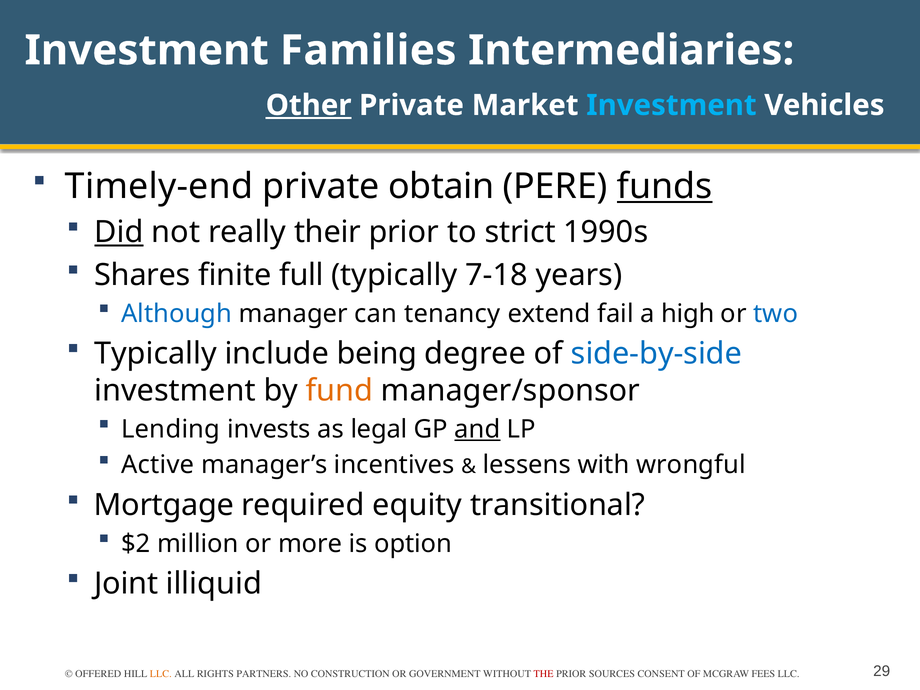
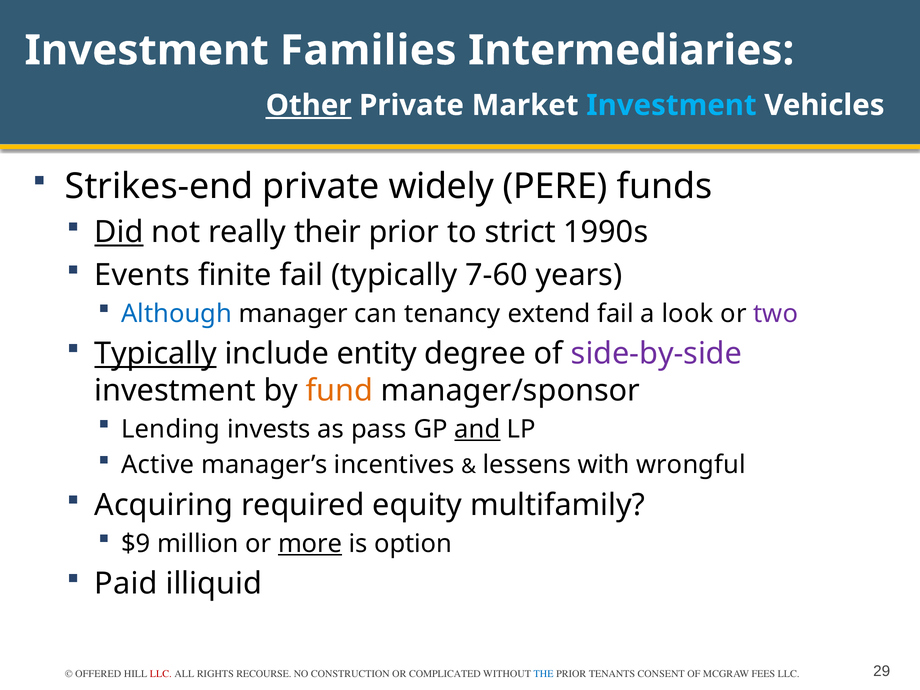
Timely-end: Timely-end -> Strikes-end (159, 186)
obtain: obtain -> widely (441, 186)
funds underline: present -> none (665, 186)
Shares: Shares -> Events (142, 275)
finite full: full -> fail (301, 275)
7-18: 7-18 -> 7-60 (496, 275)
high: high -> look (687, 314)
two colour: blue -> purple (776, 314)
Typically underline: none -> present (156, 354)
being: being -> entity (377, 354)
side-by-side colour: blue -> purple (656, 354)
legal: legal -> pass (379, 429)
Mortgage: Mortgage -> Acquiring (164, 505)
transitional: transitional -> multifamily (557, 505)
$2: $2 -> $9 (136, 544)
more underline: none -> present (310, 544)
Joint: Joint -> Paid (126, 584)
LLC colour: orange -> red (161, 674)
PARTNERS: PARTNERS -> RECOURSE (264, 674)
GOVERNMENT: GOVERNMENT -> COMPLICATED (445, 674)
THE colour: red -> blue (544, 674)
SOURCES: SOURCES -> TENANTS (612, 674)
